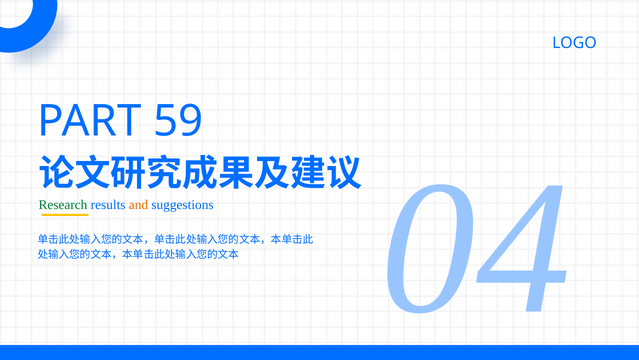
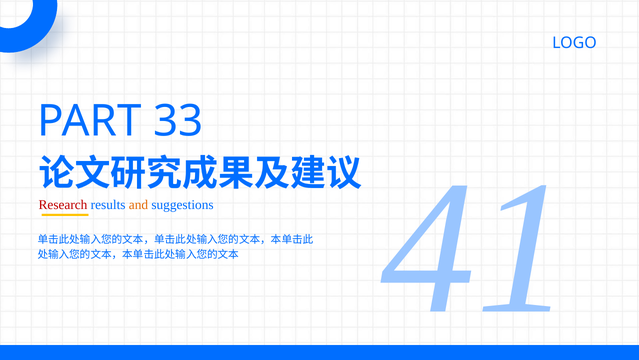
59: 59 -> 33 (178, 121)
Research colour: green -> red (63, 205)
04: 04 -> 41 (476, 248)
